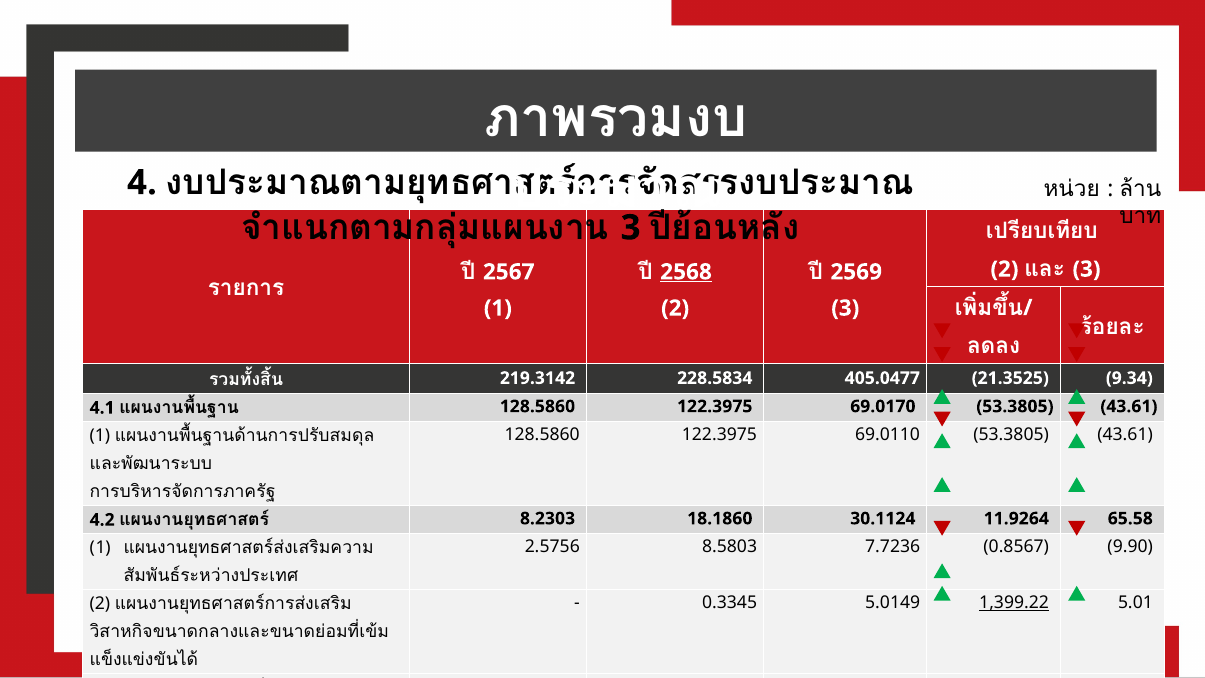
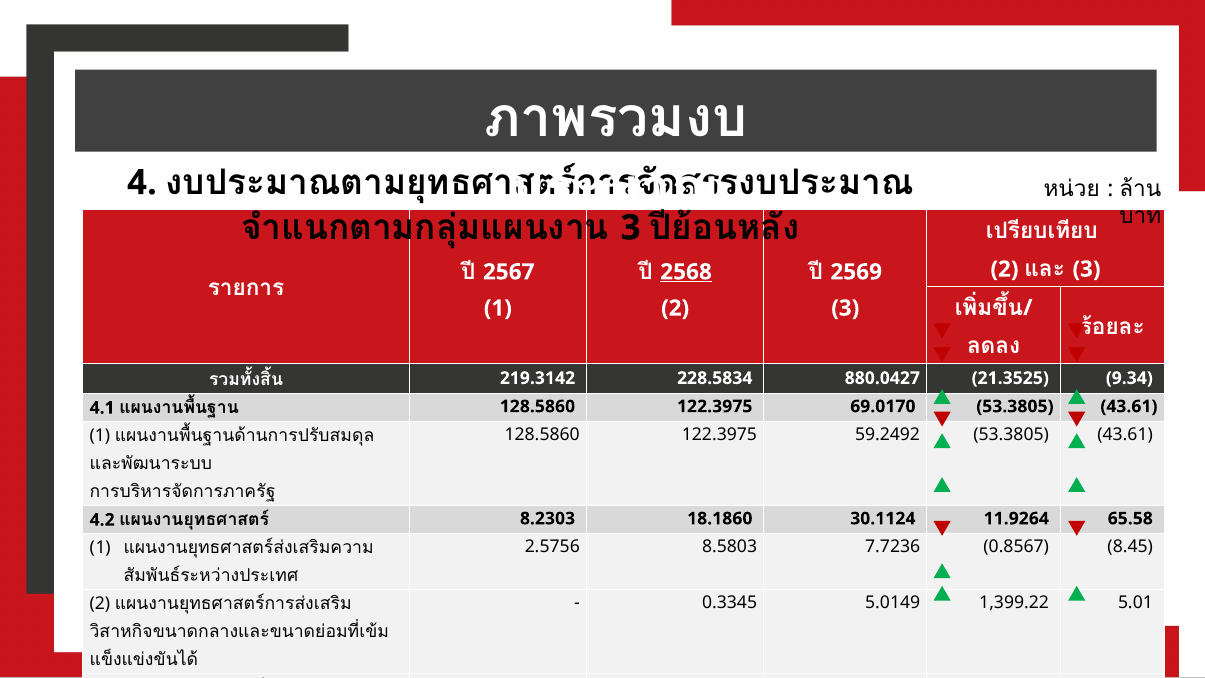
405.0477: 405.0477 -> 880.0427 (882, 378)
69.0110: 69.0110 -> 59.2492 (888, 434)
9.90: 9.90 -> 8.45 (1130, 546)
1,399.22 underline: present -> none (1014, 602)
